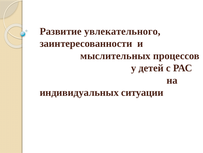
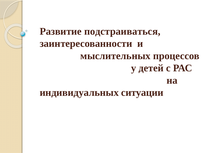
увлекательного: увлекательного -> подстраиваться (122, 31)
